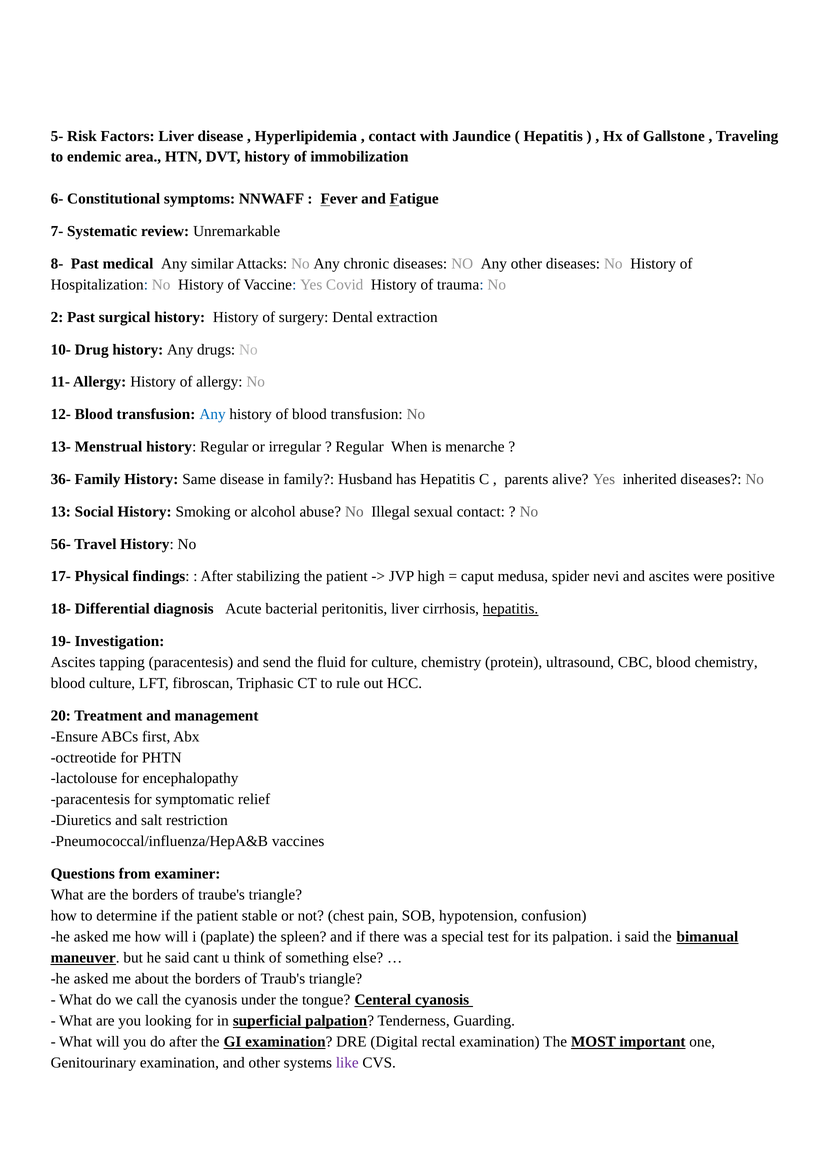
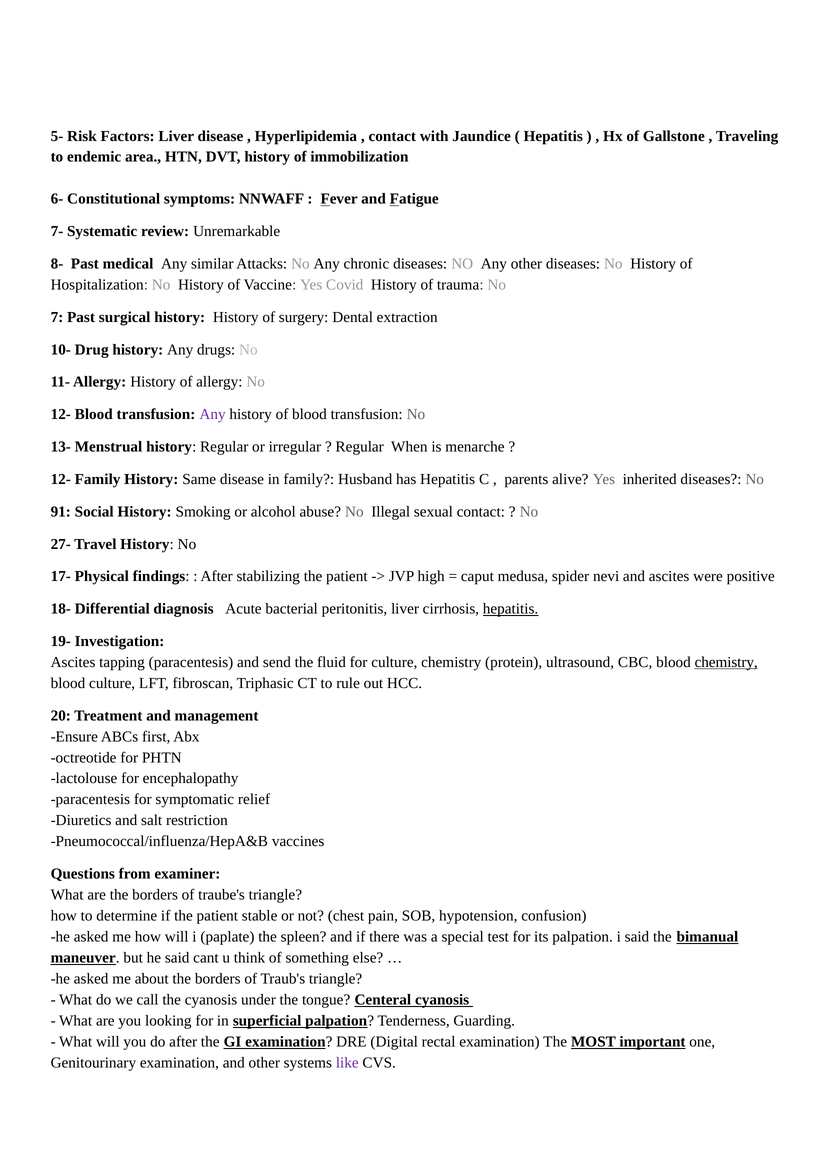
2: 2 -> 7 (57, 317)
Any colour: blue -> purple (213, 414)
36-: 36- -> 12- (61, 479)
13: 13 -> 91 (61, 512)
56-: 56- -> 27- (61, 544)
chemistry underline: none -> present (726, 662)
